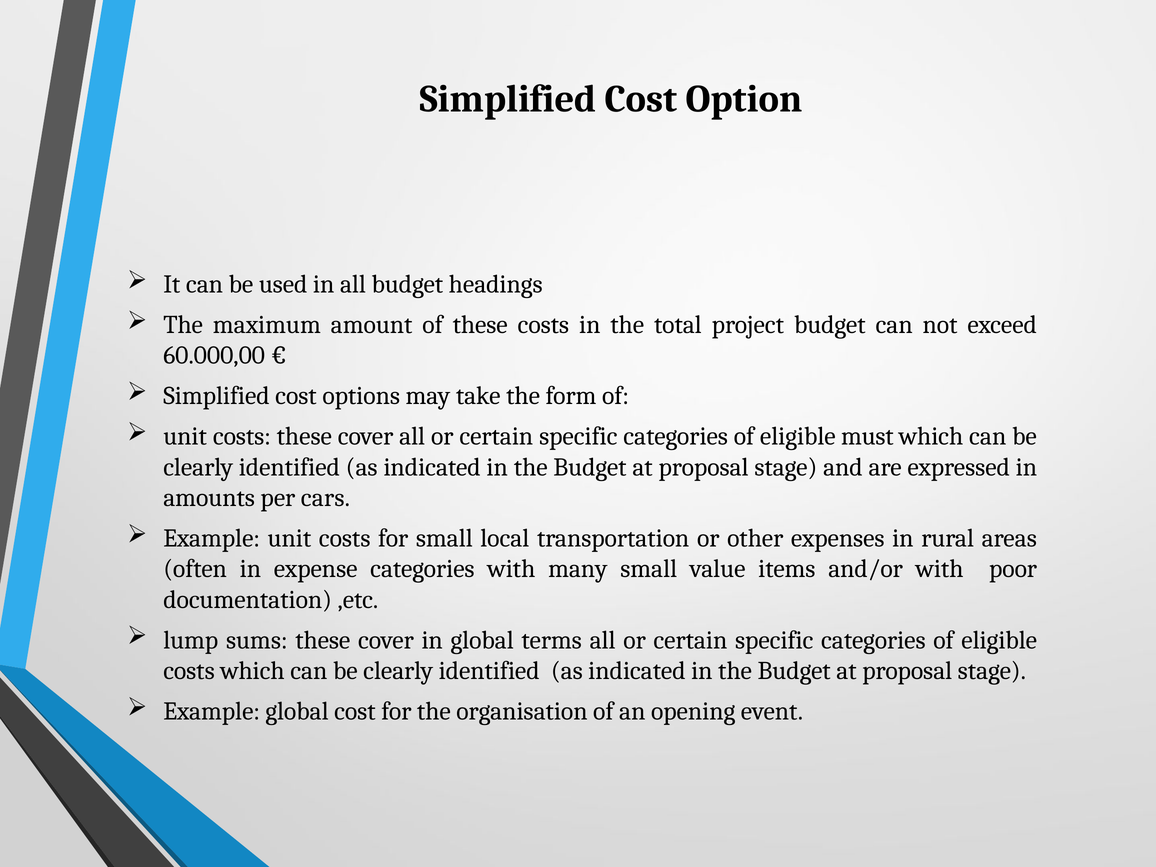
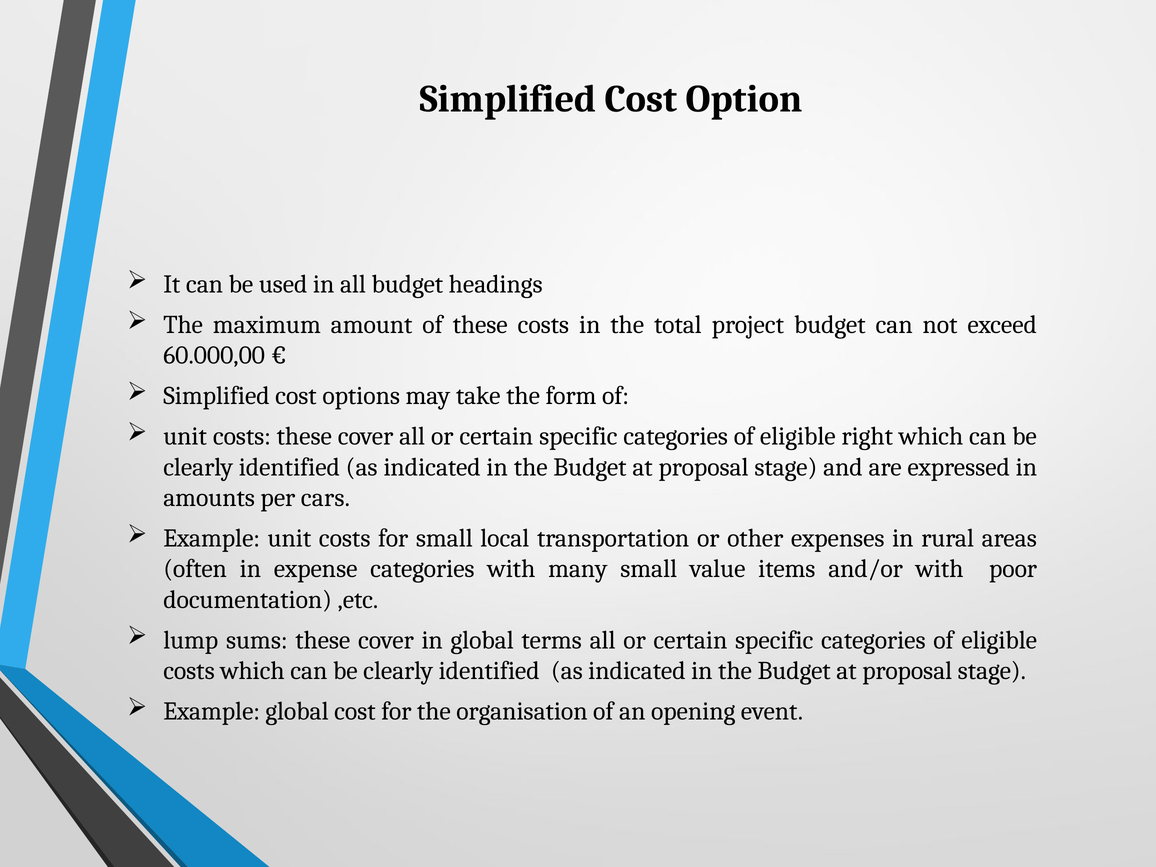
must: must -> right (867, 436)
